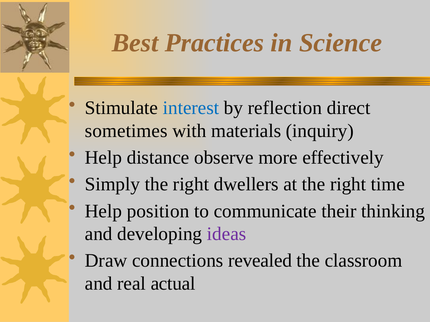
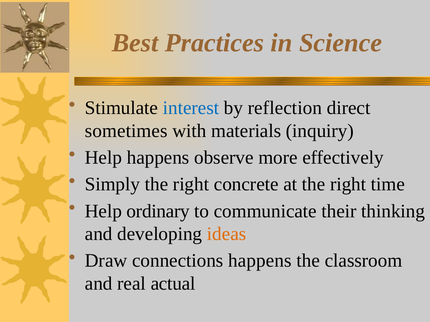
Help distance: distance -> happens (158, 158)
dwellers: dwellers -> concrete (246, 185)
position: position -> ordinary (158, 211)
ideas colour: purple -> orange (227, 234)
connections revealed: revealed -> happens (260, 261)
